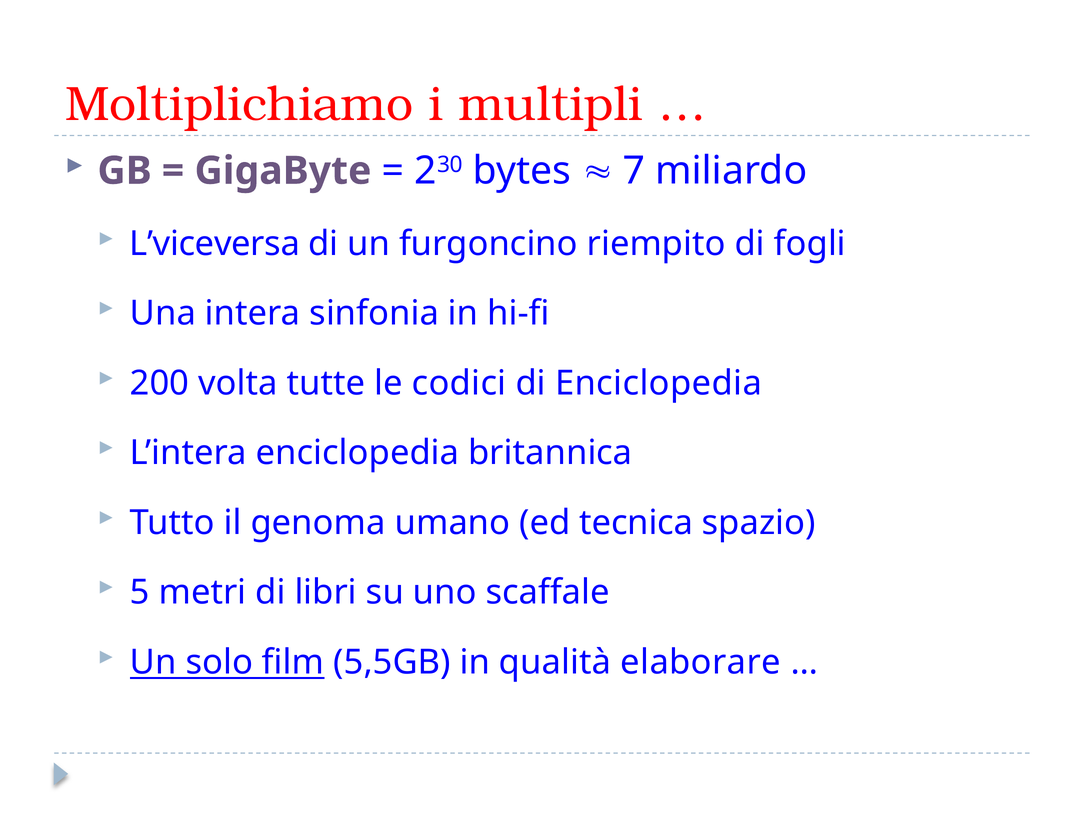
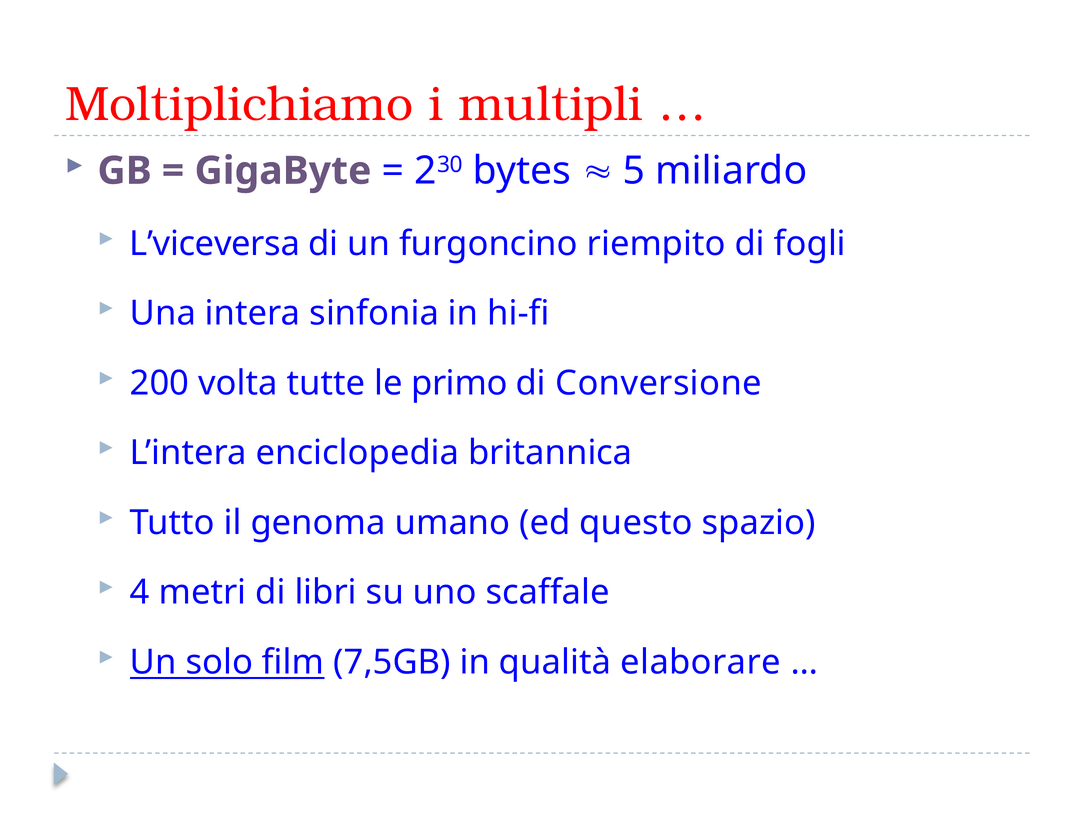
7: 7 -> 5 (634, 171)
codici: codici -> primo (459, 383)
di Enciclopedia: Enciclopedia -> Conversione (659, 383)
tecnica: tecnica -> questo (636, 523)
5: 5 -> 4 (140, 593)
5,5GB: 5,5GB -> 7,5GB (392, 662)
